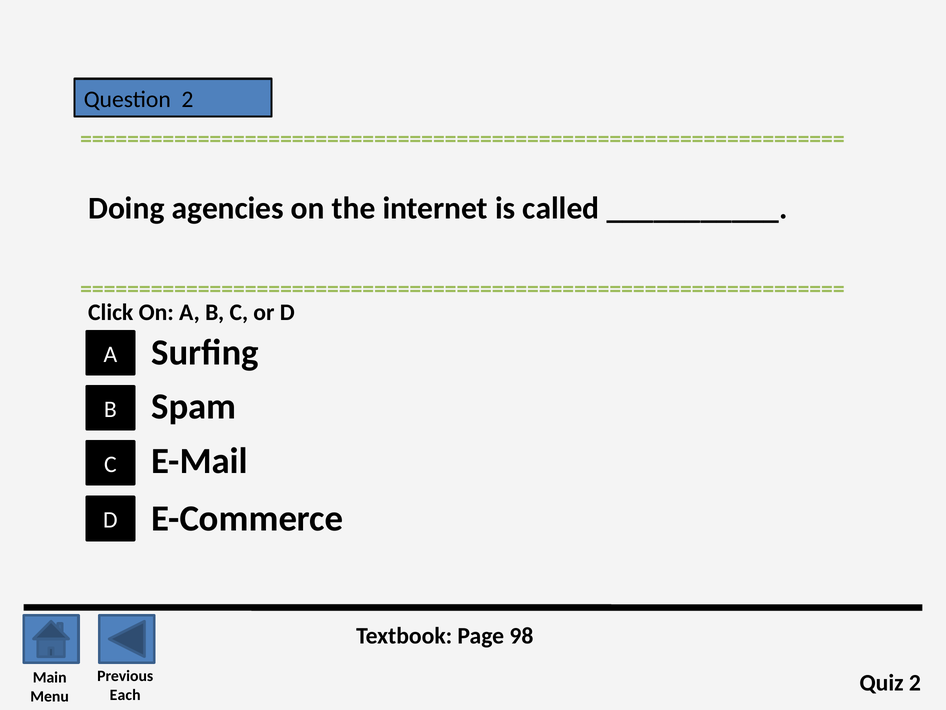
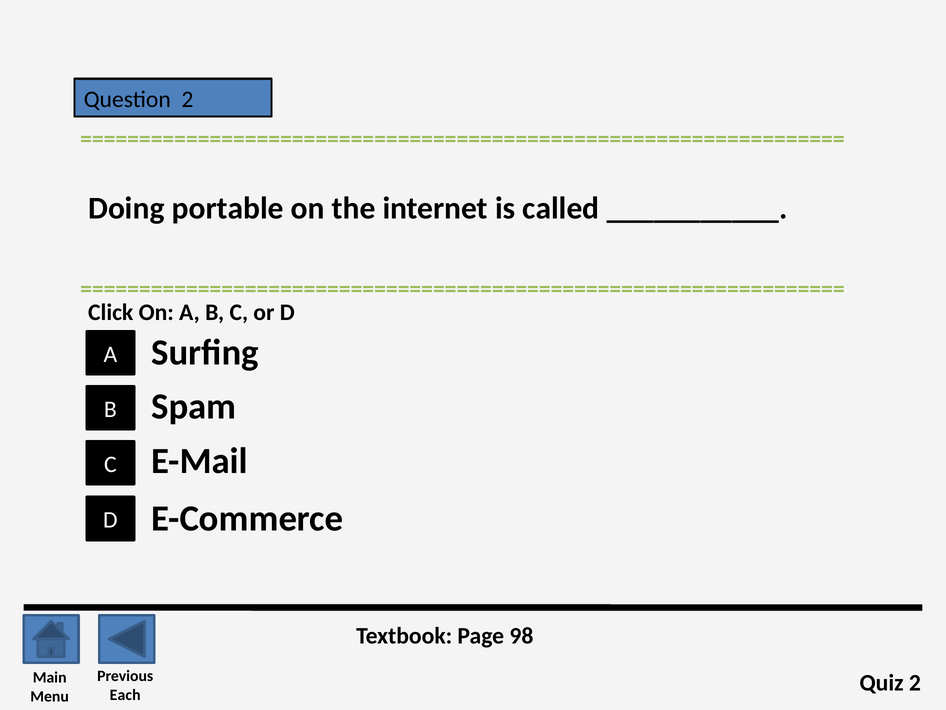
agencies: agencies -> portable (228, 208)
